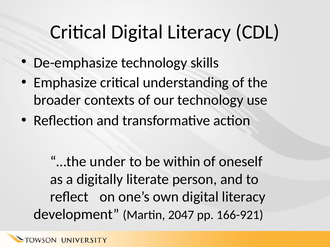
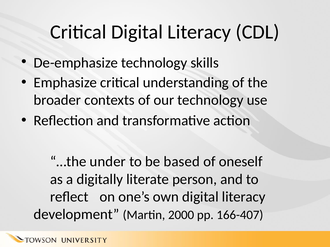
within: within -> based (182, 162)
2047: 2047 -> 2000 (181, 215)
166-921: 166-921 -> 166-407 (240, 215)
